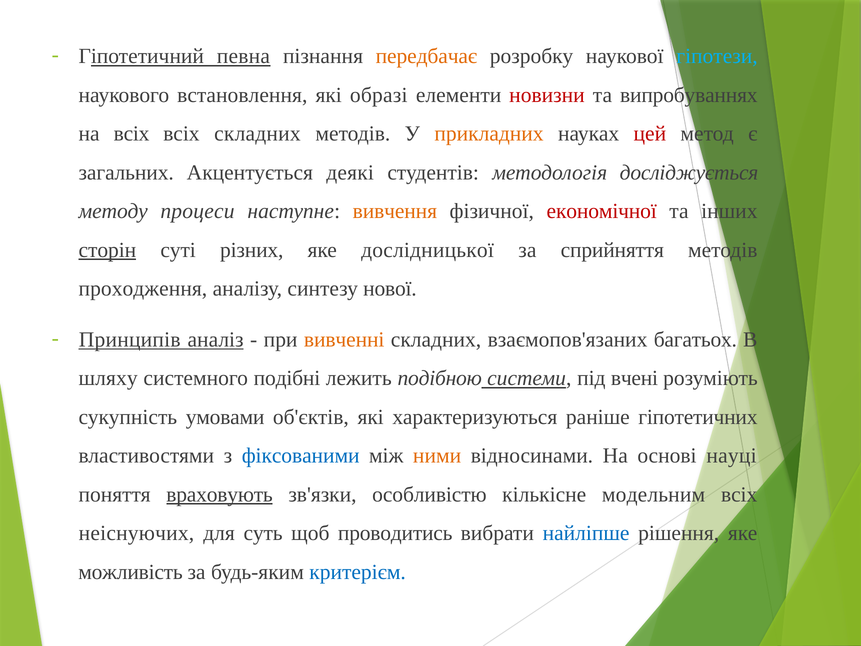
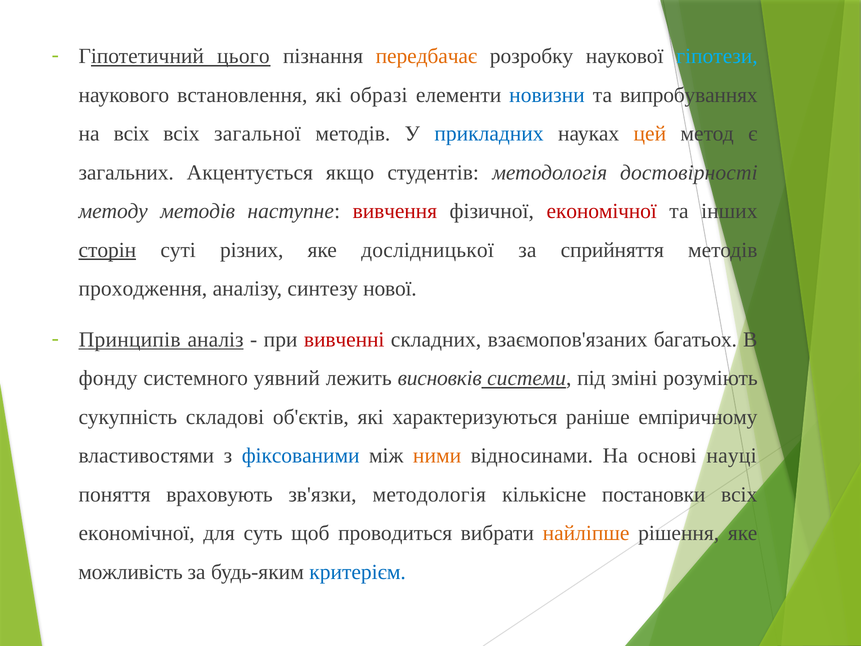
певна: певна -> цього (243, 56)
новизни colour: red -> blue (547, 95)
всіх складних: складних -> загальної (257, 134)
прикладних colour: orange -> blue (489, 134)
цей colour: red -> orange (650, 134)
деякі: деякі -> якщо (350, 172)
досліджується: досліджується -> достовірності (689, 172)
методу процеси: процеси -> методів (198, 211)
вивчення colour: orange -> red (395, 211)
вивченні colour: orange -> red (344, 339)
шляху: шляху -> фонду (108, 378)
подібні: подібні -> уявний (287, 378)
подібною: подібною -> висновків (440, 378)
вчені: вчені -> зміні (634, 378)
умовами: умовами -> складові (225, 417)
гіпотетичних: гіпотетичних -> емпіричному (698, 417)
враховують underline: present -> none (220, 494)
зв'язки особливістю: особливістю -> методологія (429, 494)
модельним: модельним -> постановки (654, 494)
неіснуючих: неіснуючих -> економічної (137, 533)
проводитись: проводитись -> проводиться (395, 533)
найліпше colour: blue -> orange (586, 533)
